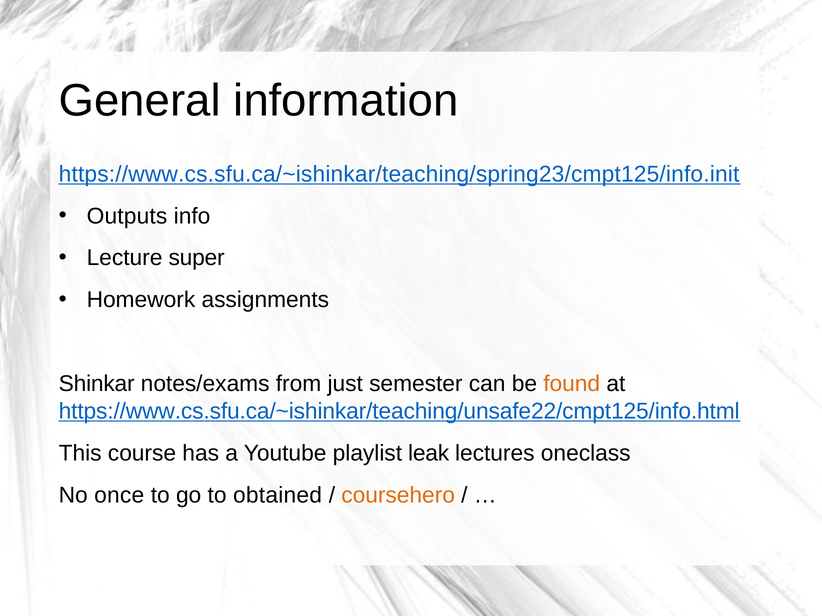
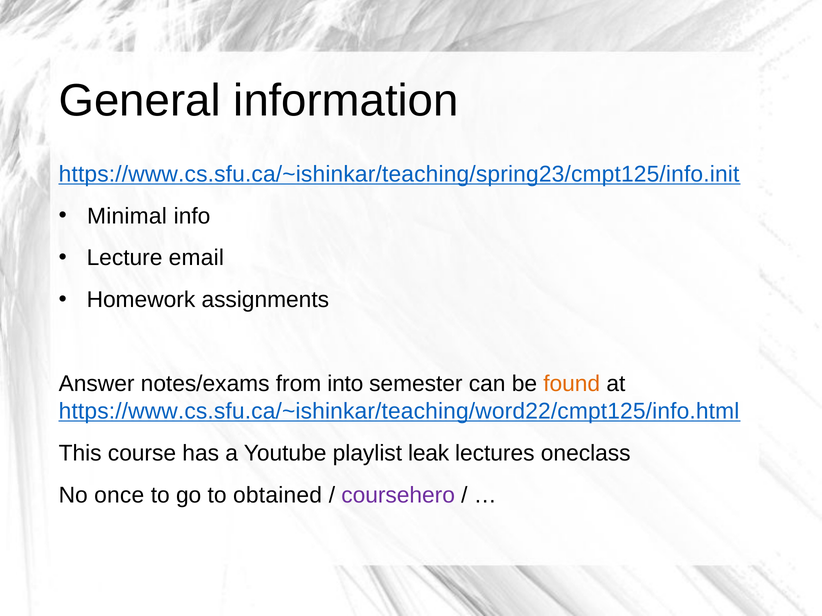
Outputs: Outputs -> Minimal (127, 216)
super: super -> email (196, 258)
Shinkar: Shinkar -> Answer (97, 384)
just: just -> into (345, 384)
https://www.cs.sfu.ca/~ishinkar/teaching/unsafe22/cmpt125/info.html: https://www.cs.sfu.ca/~ishinkar/teaching/unsafe22/cmpt125/info.html -> https://www.cs.sfu.ca/~ishinkar/teaching/word22/cmpt125/info.html (399, 411)
coursehero colour: orange -> purple (398, 495)
